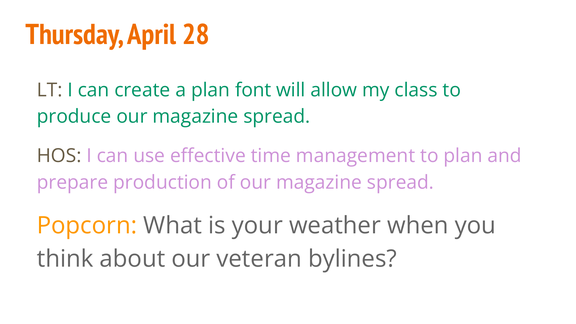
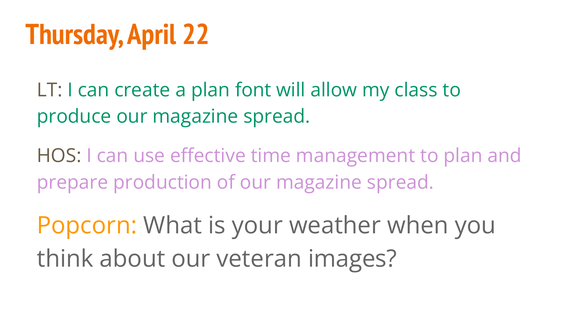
28: 28 -> 22 (196, 35)
bylines: bylines -> images (352, 259)
